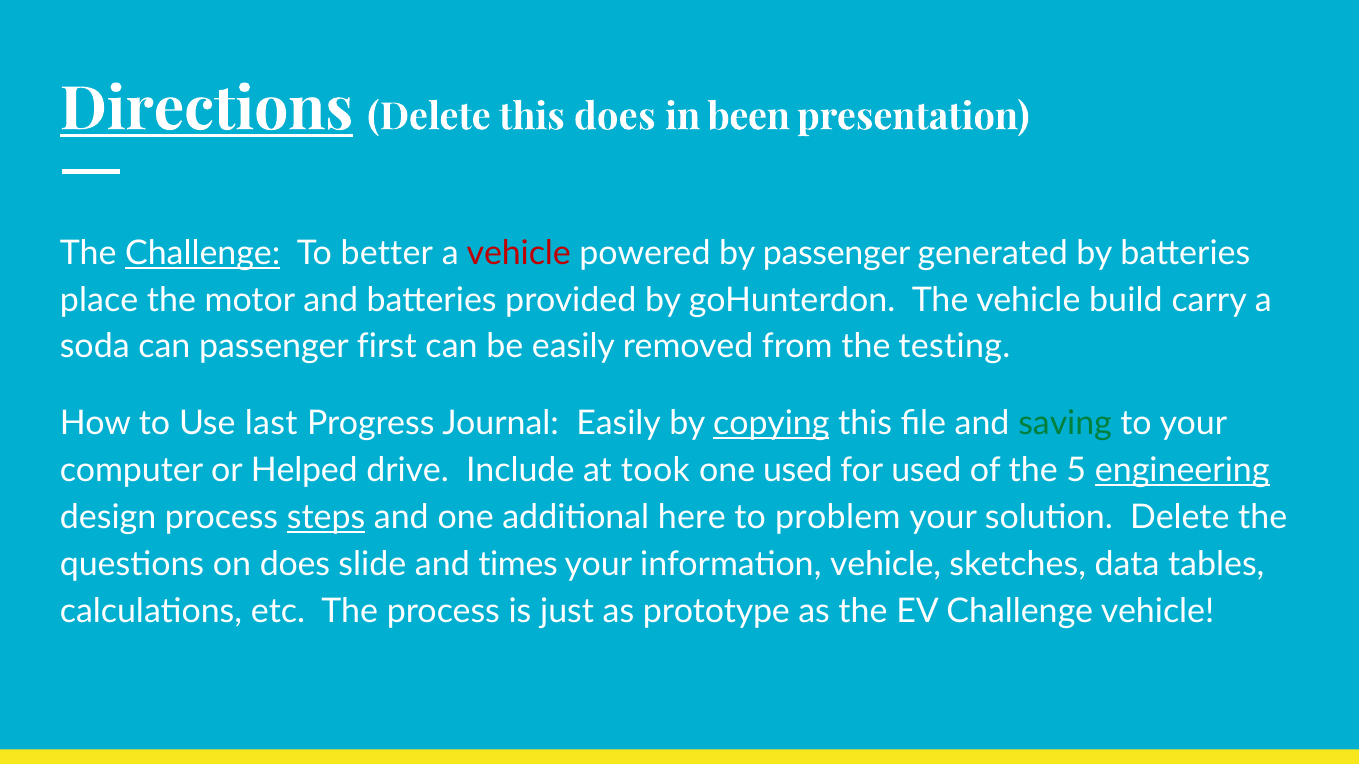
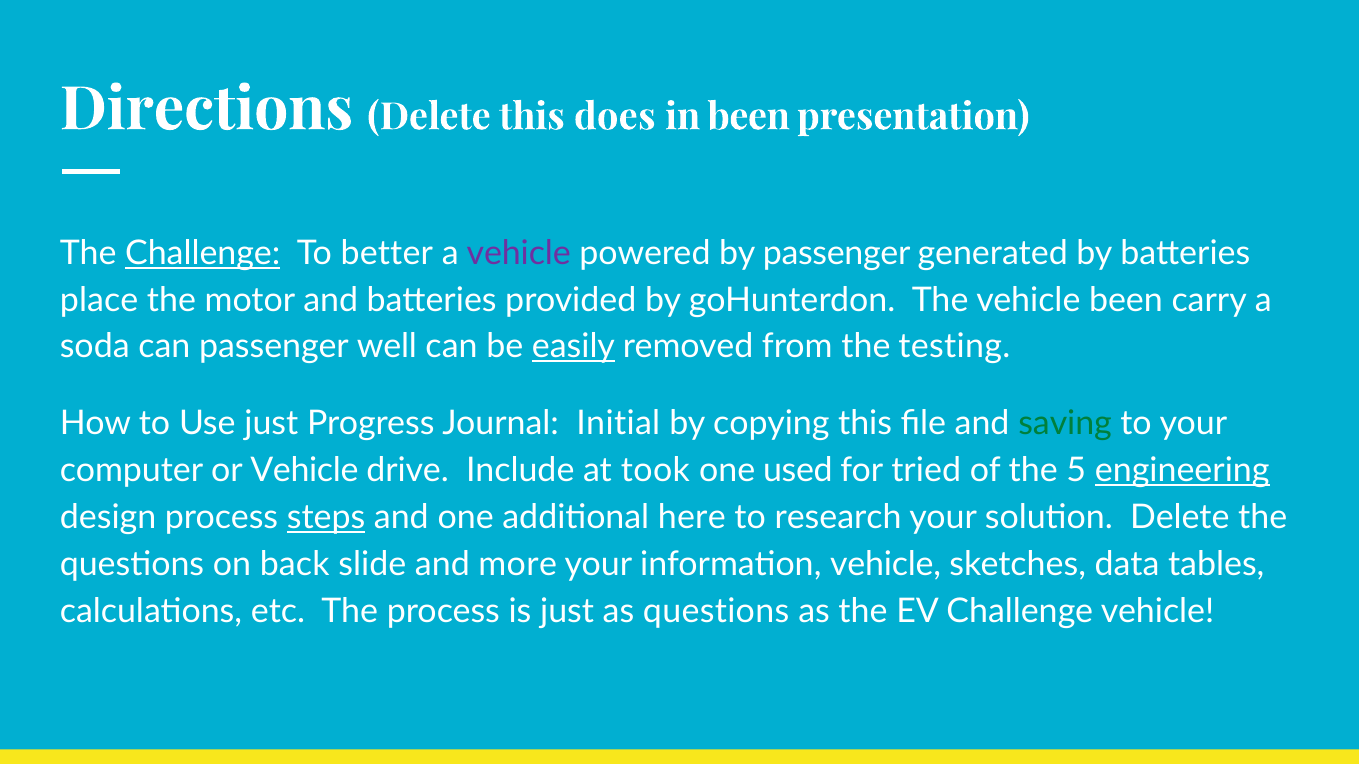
Directions underline: present -> none (207, 109)
vehicle colour: red -> purple (519, 253)
vehicle build: build -> been (1126, 300)
first: first -> well (387, 347)
easily underline: none -> present (573, 347)
Use last: last -> just (271, 424)
Journal Easily: Easily -> Initial (618, 424)
copying underline: present -> none (771, 424)
or Helped: Helped -> Vehicle (304, 471)
for used: used -> tried (926, 471)
problem: problem -> research (838, 518)
on does: does -> back (295, 565)
times: times -> more (518, 565)
as prototype: prototype -> questions (716, 611)
